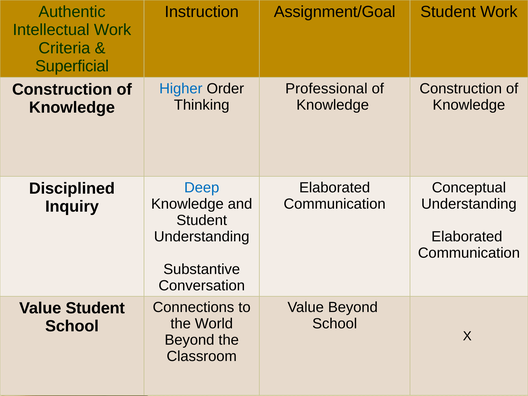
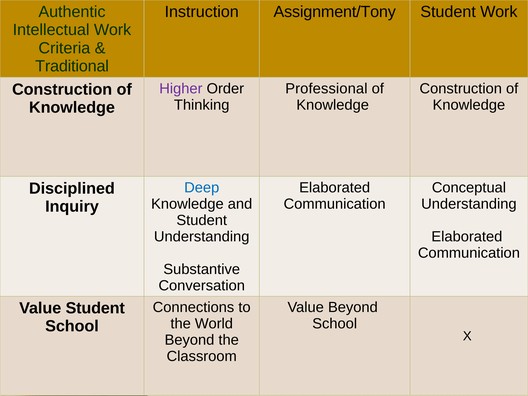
Assignment/Goal: Assignment/Goal -> Assignment/Tony (335, 12)
Superficial: Superficial -> Traditional (72, 66)
Higher colour: blue -> purple (181, 89)
